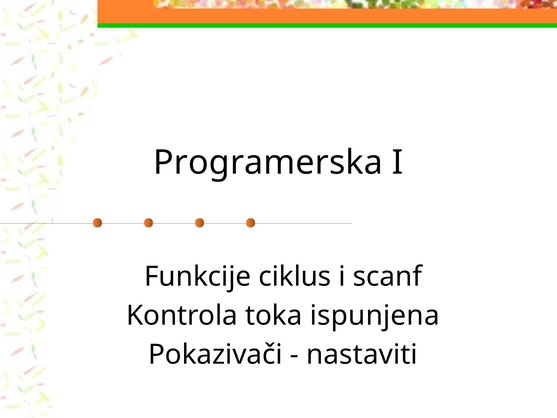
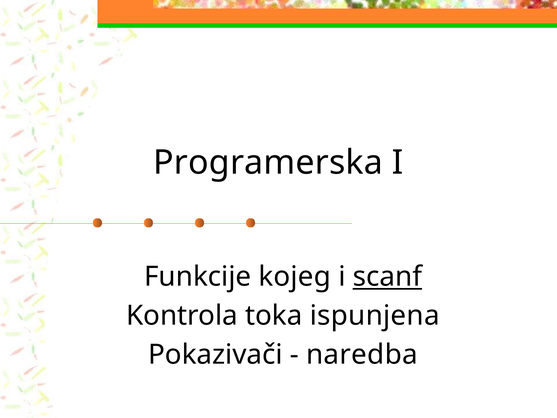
ciklus: ciklus -> kojeg (295, 277)
scanf underline: none -> present (387, 277)
nastaviti: nastaviti -> naredba (362, 355)
